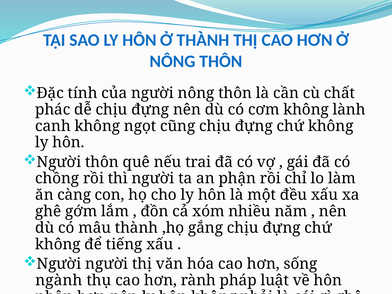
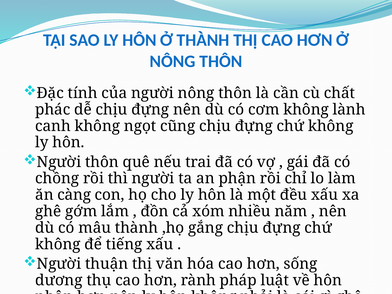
Người người: người -> thuận (107, 264)
ngành: ngành -> dương (59, 280)
